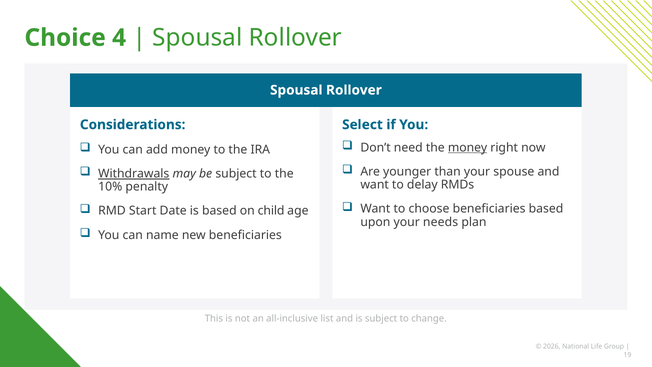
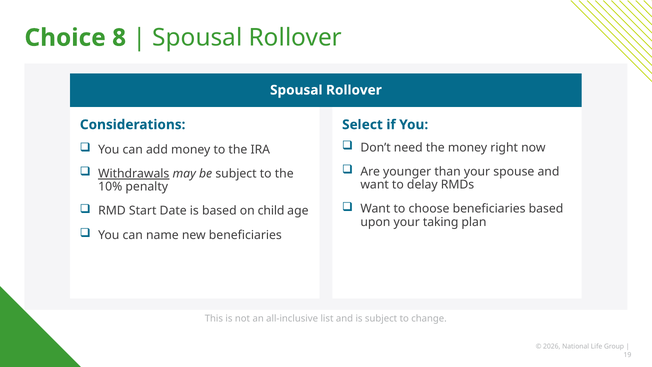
4: 4 -> 8 (119, 38)
money underline: present -> none (468, 147)
needs: needs -> taking (441, 222)
